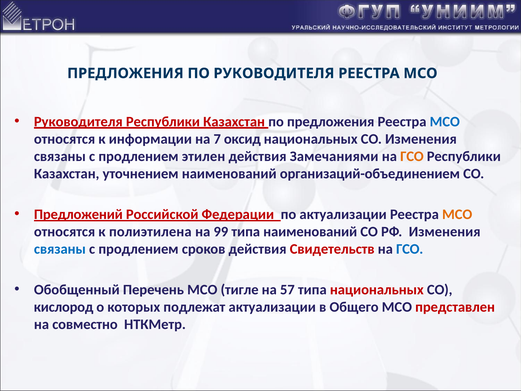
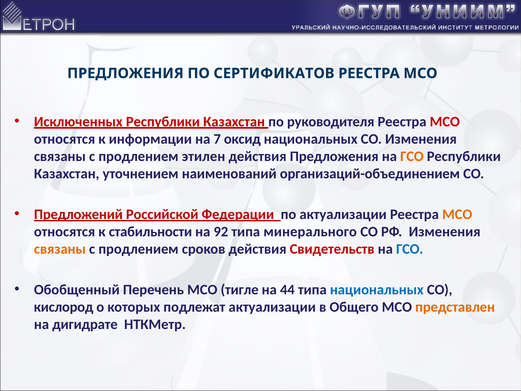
ПО РУКОВОДИТЕЛЯ: РУКОВОДИТЕЛЯ -> СЕРТИФИКАТОВ (274, 73)
Руководителя: Руководителя -> Исключенных (78, 122)
по предложения: предложения -> руководителя (331, 122)
МСО colour: blue -> red (445, 122)
действия Замечаниями: Замечаниями -> Предложения (334, 156)
полиэтилена: полиэтилена -> стабильности (150, 232)
99: 99 -> 92 (221, 232)
типа наименований: наименований -> минерального (310, 232)
связаны colour: blue -> orange (60, 249)
57: 57 -> 44 (287, 289)
национальных colour: red -> blue (377, 289)
представлен colour: red -> orange (455, 307)
совместно: совместно -> дигидрате (85, 324)
